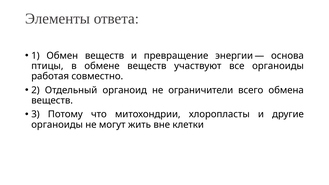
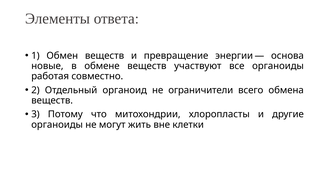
птицы: птицы -> новые (47, 66)
